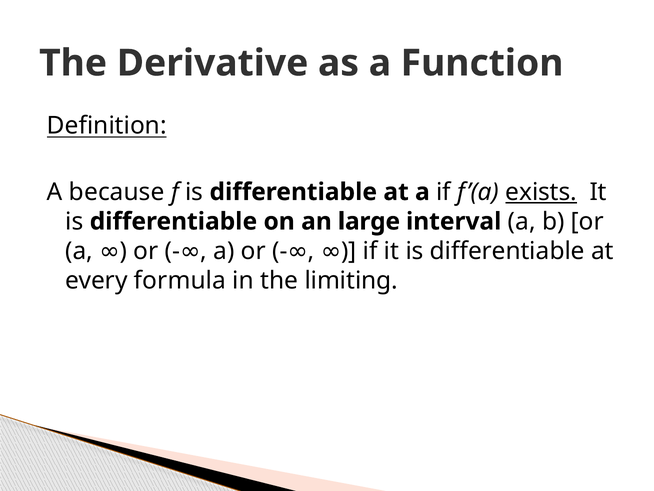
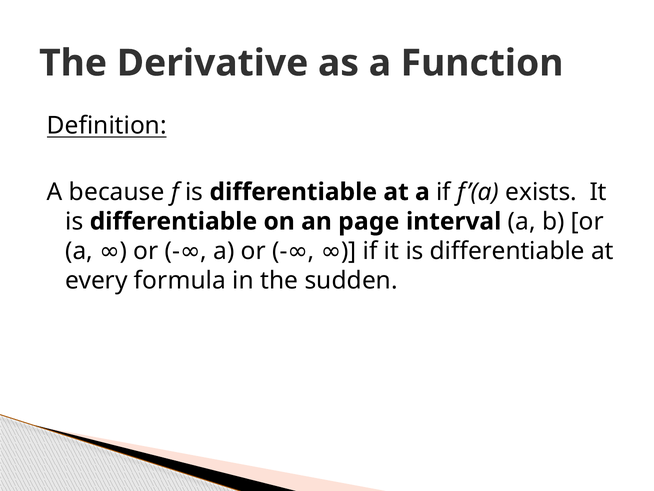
exists underline: present -> none (541, 192)
large: large -> page (369, 221)
limiting: limiting -> sudden (351, 280)
